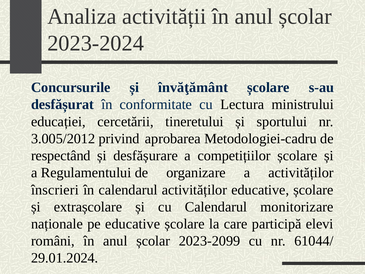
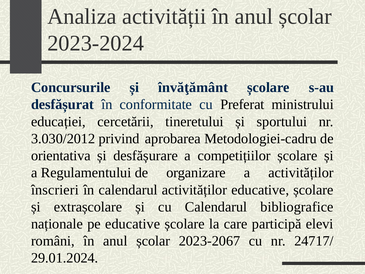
Lectura: Lectura -> Preferat (242, 104)
3.005/2012: 3.005/2012 -> 3.030/2012 (63, 139)
respectând: respectând -> orientativa (61, 156)
monitorizare: monitorizare -> bibliografice (297, 207)
2023-2099: 2023-2099 -> 2023-2067 (209, 241)
61044/: 61044/ -> 24717/ (314, 241)
